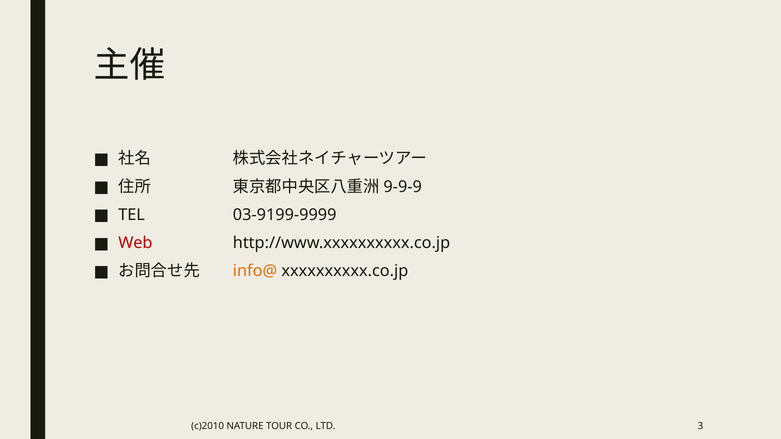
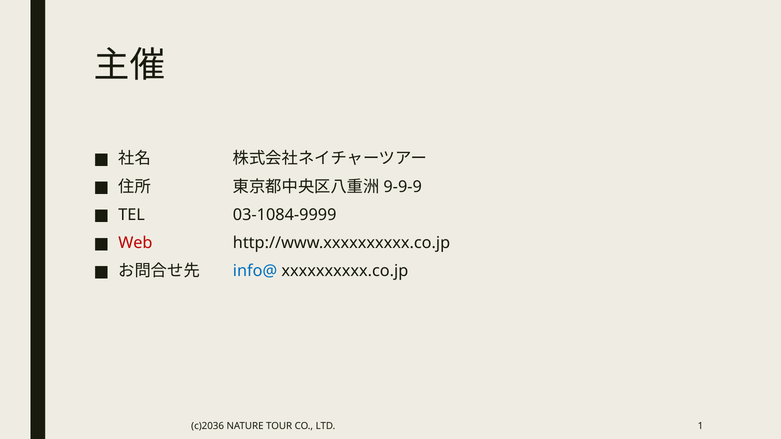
03-9199-9999: 03-9199-9999 -> 03-1084-9999 (285, 215)
info@ colour: orange -> blue (255, 271)
c)2010: c)2010 -> c)2036 (208, 426)
3: 3 -> 1 (700, 426)
